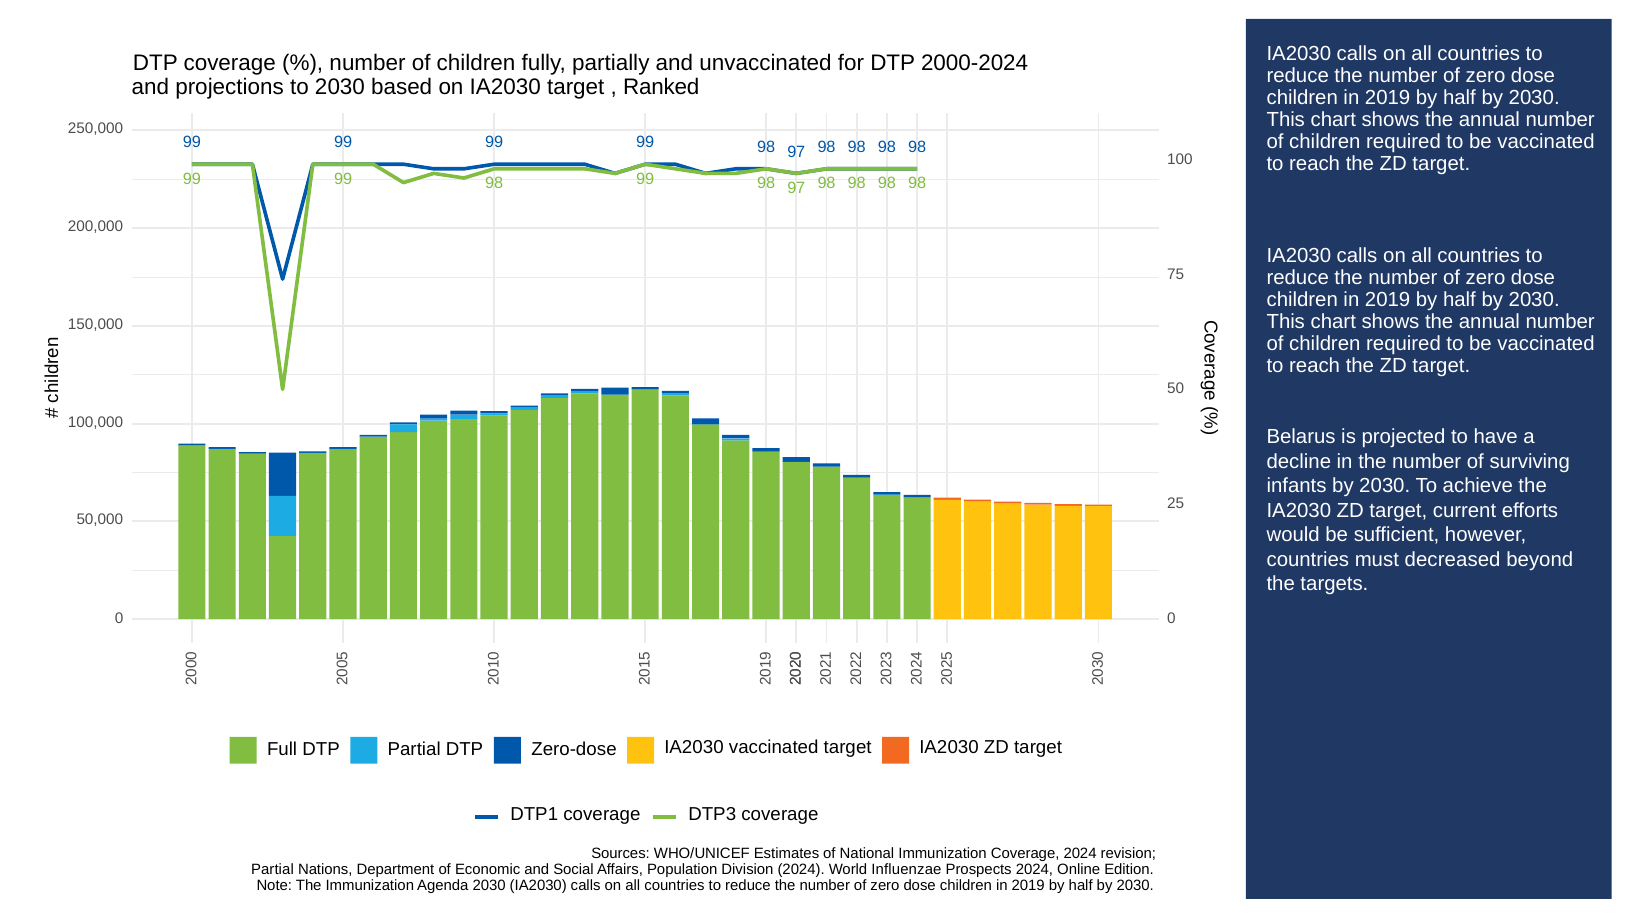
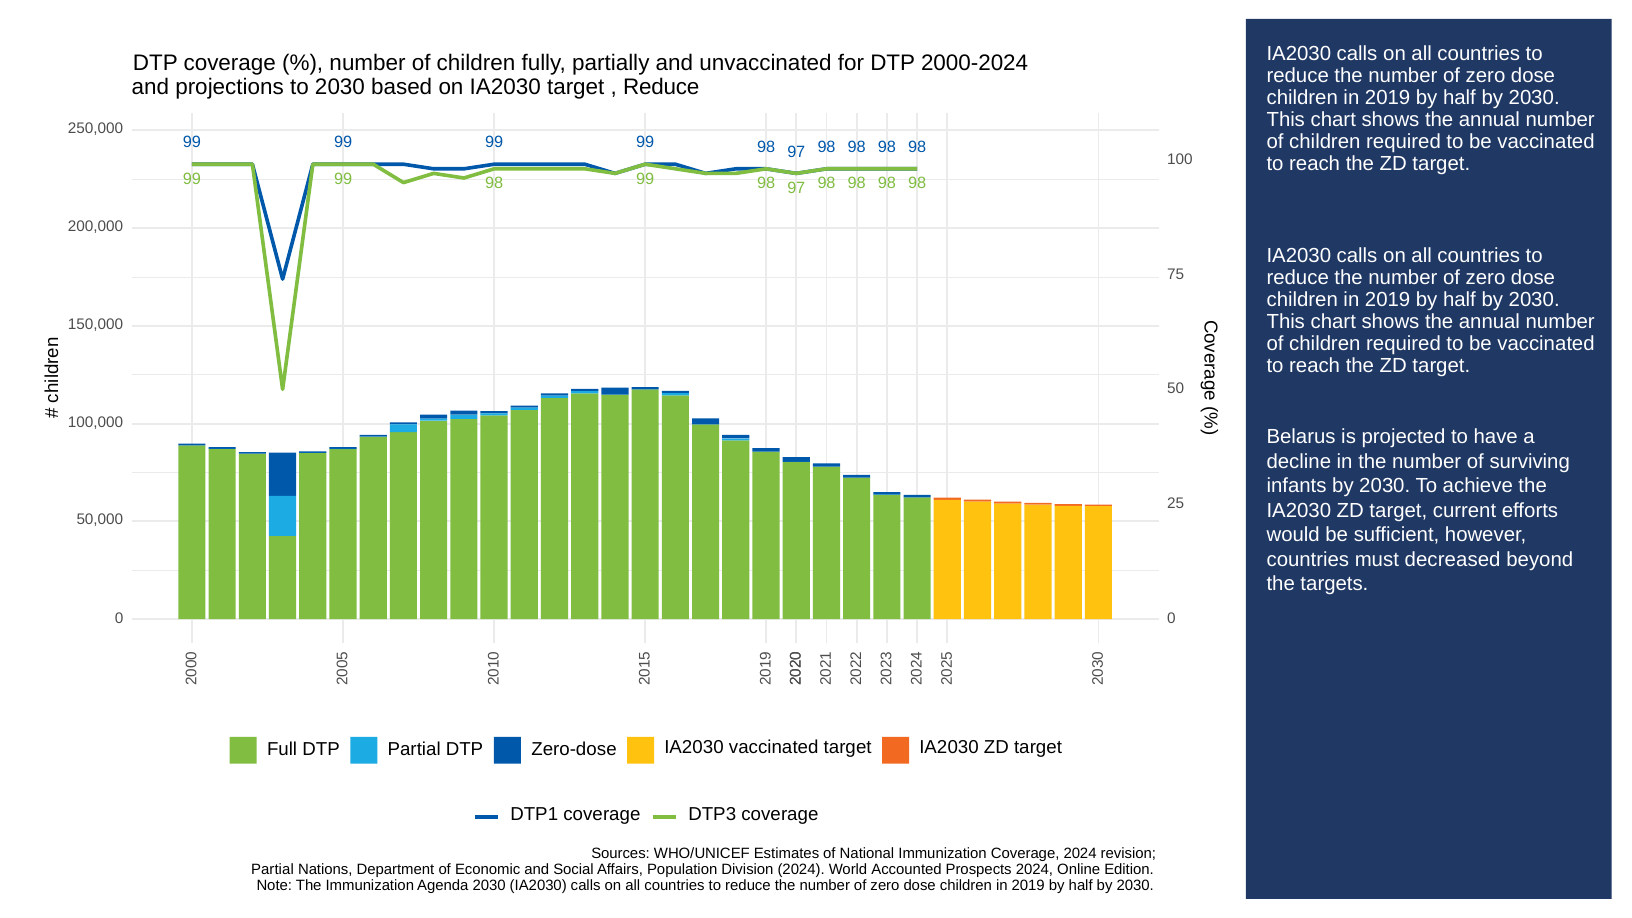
Ranked: Ranked -> Reduce (661, 87)
Influenzae: Influenzae -> Accounted (907, 870)
